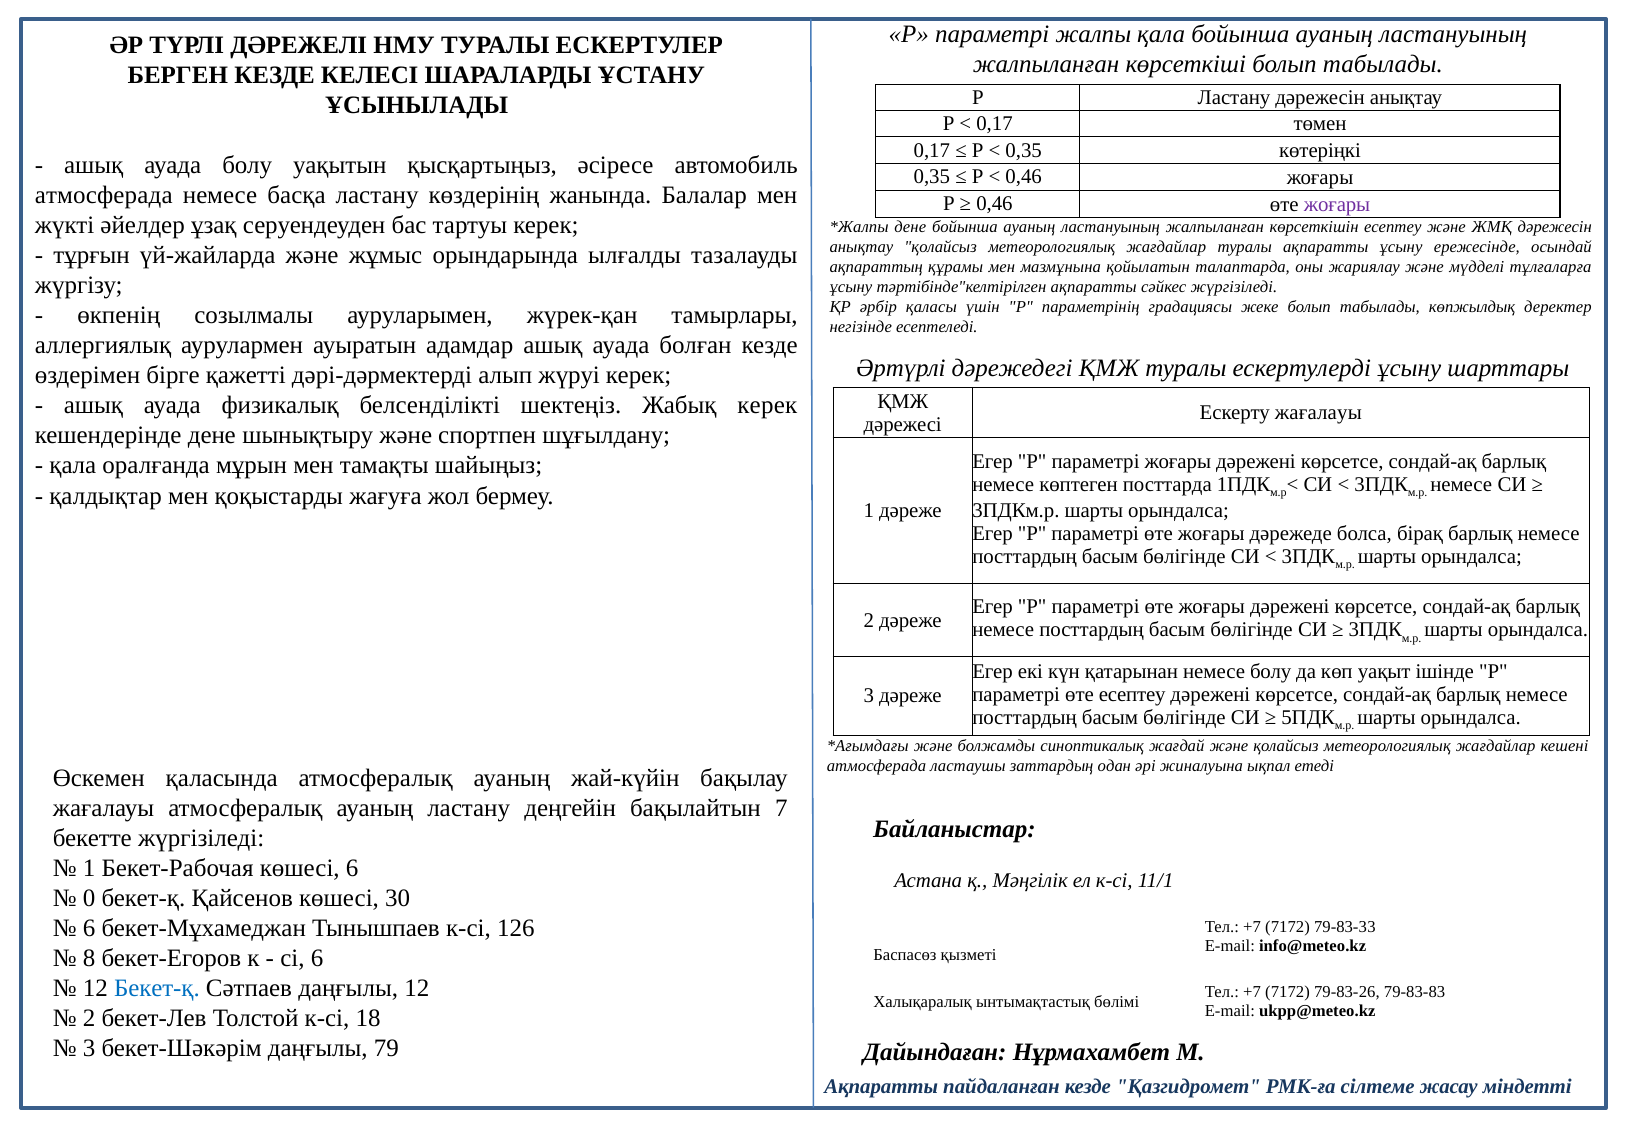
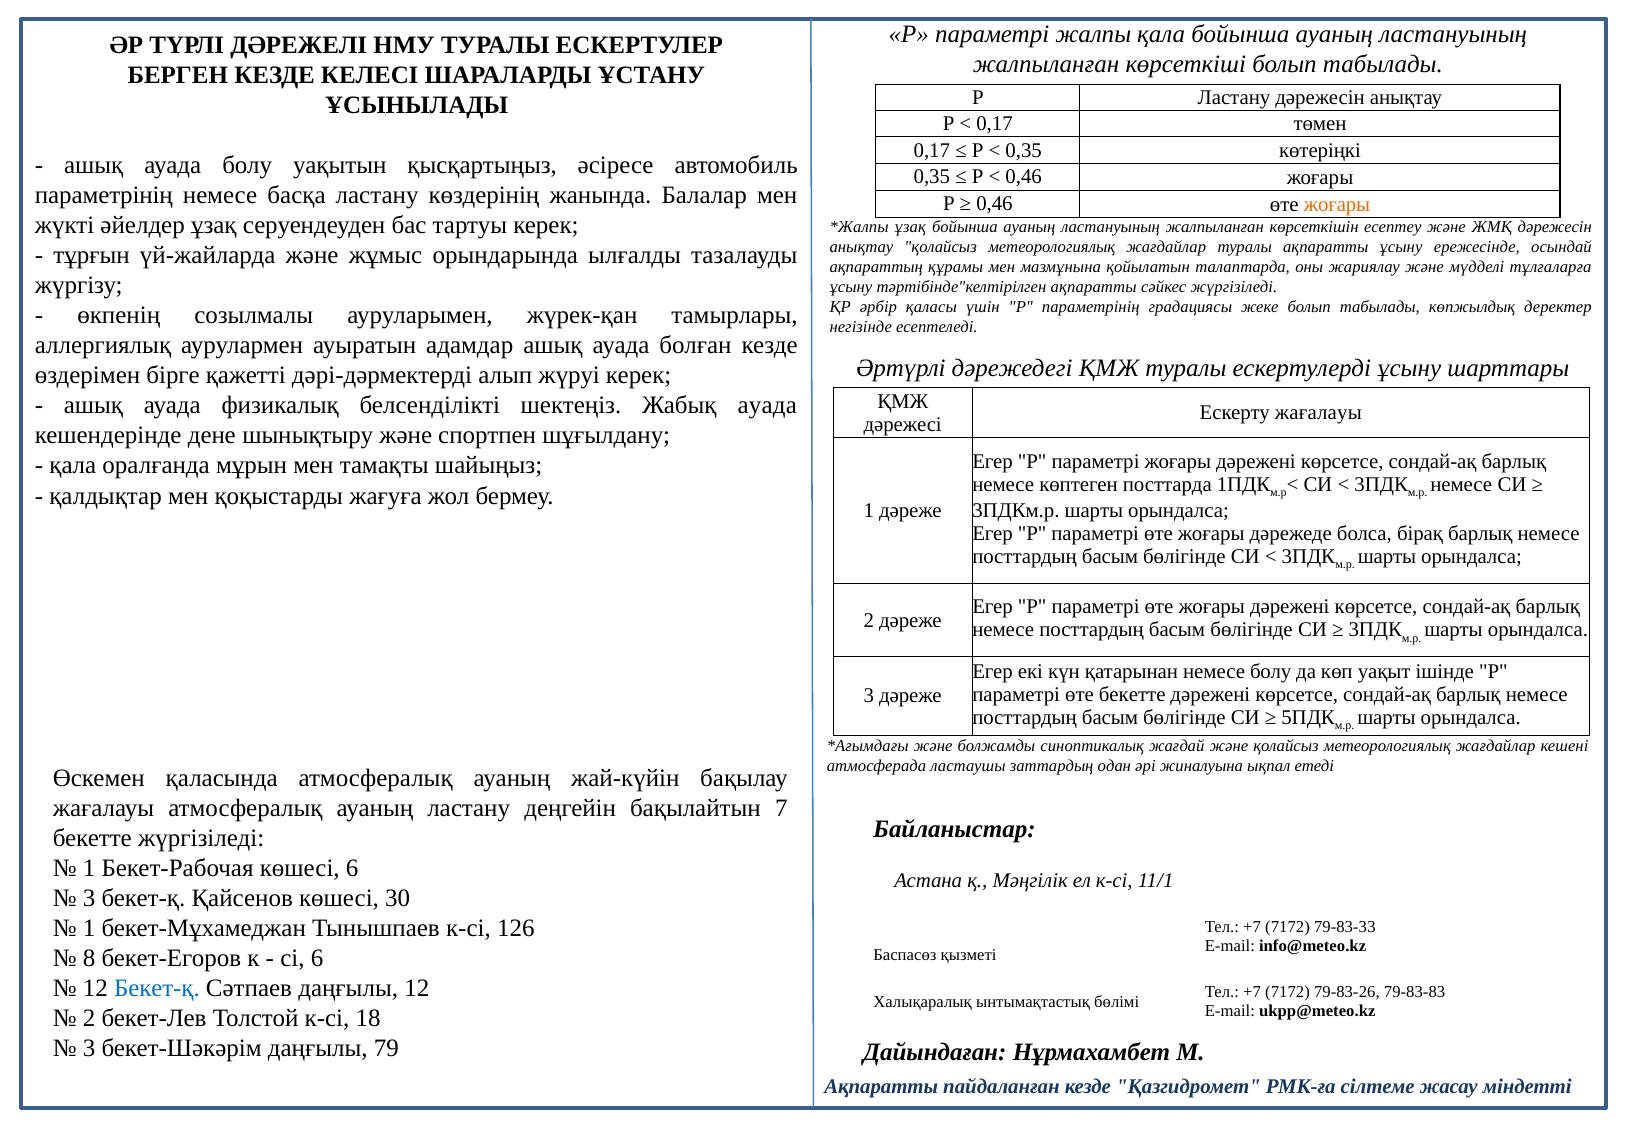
атмосферада: атмосферада -> параметрінің (104, 195)
жоғары colour: purple -> orange (1337, 204)
дене: дене -> ұзақ (910, 226)
Жабық керек: керек -> ауада (767, 405)
өте есептеу: есептеу -> бекетте (1132, 694)
0: 0 -> 3 (89, 898)
6: 6 -> 1 (89, 928)
